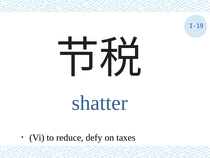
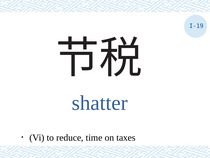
defy: defy -> time (94, 137)
